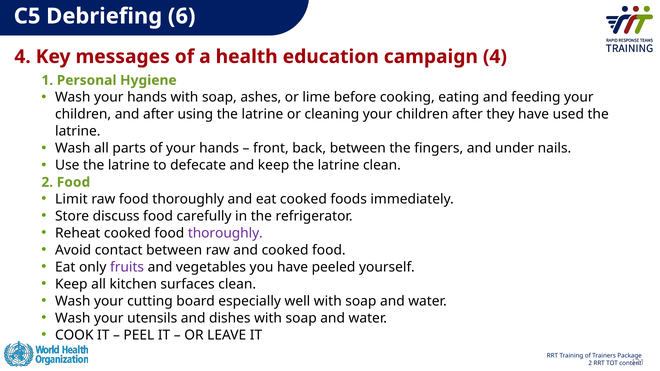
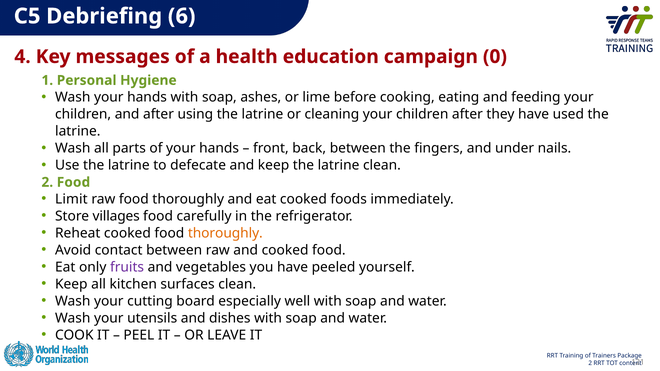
campaign 4: 4 -> 0 (495, 57)
discuss: discuss -> villages (116, 216)
thoroughly colour: purple -> orange (225, 233)
